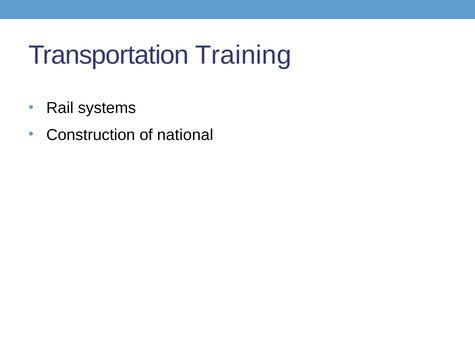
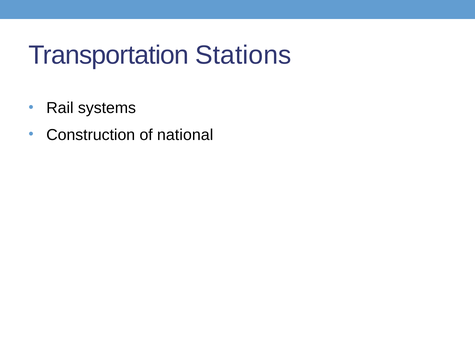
Training: Training -> Stations (243, 55)
